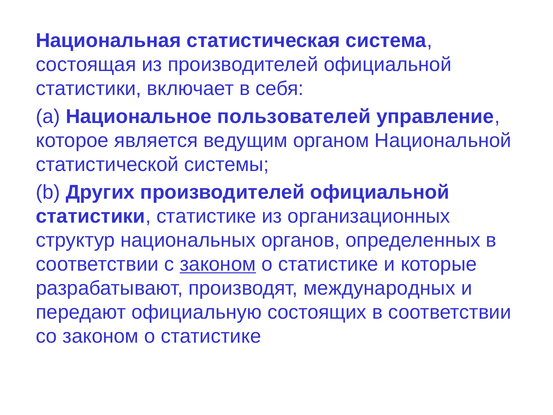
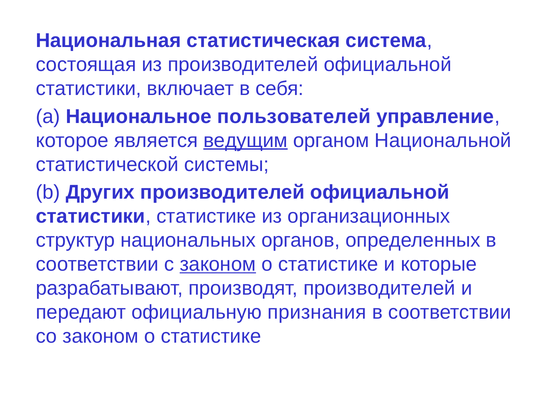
ведущим underline: none -> present (246, 140)
производят международных: международных -> производителей (379, 288)
состоящих: состоящих -> признания (317, 312)
